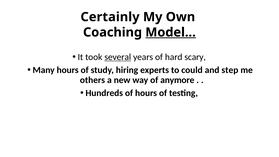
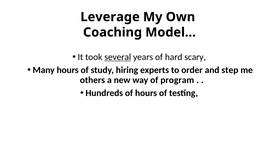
Certainly: Certainly -> Leverage (110, 17)
Model… underline: present -> none (171, 32)
could: could -> order (192, 70)
anymore: anymore -> program (177, 80)
